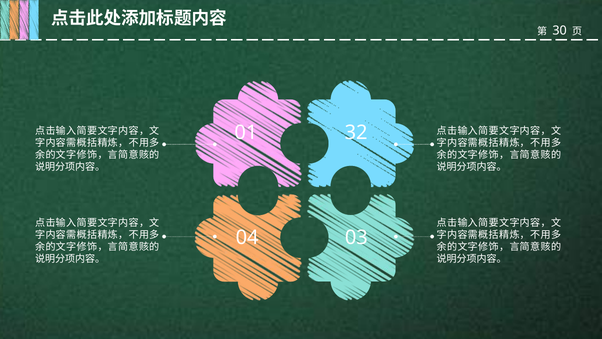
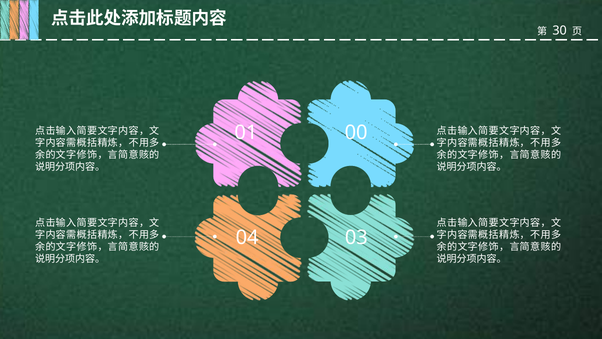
32: 32 -> 00 (356, 132)
